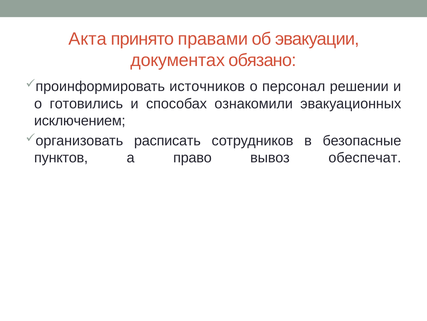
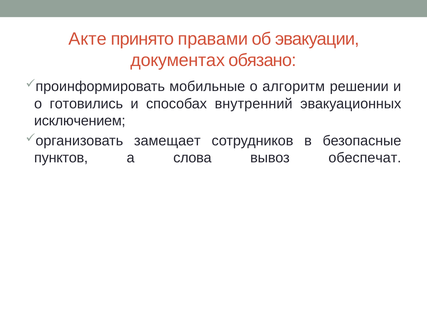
Акта: Акта -> Акте (87, 39)
источников: источников -> мобильные (207, 86)
персонал: персонал -> алгоритм (294, 86)
ознакомили: ознакомили -> внутренний (254, 103)
расписать: расписать -> замещает (167, 140)
право: право -> слова (192, 158)
